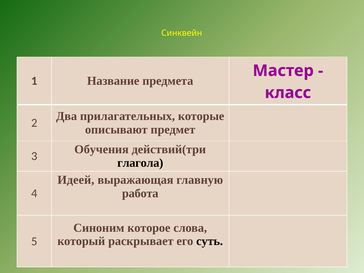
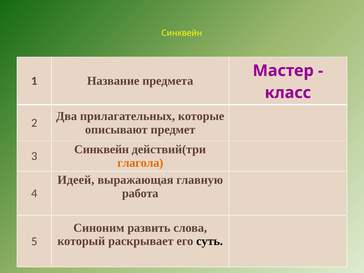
Обучения: Обучения -> Синквейн (102, 149)
глагола colour: black -> orange (140, 163)
которое: которое -> развить (149, 228)
